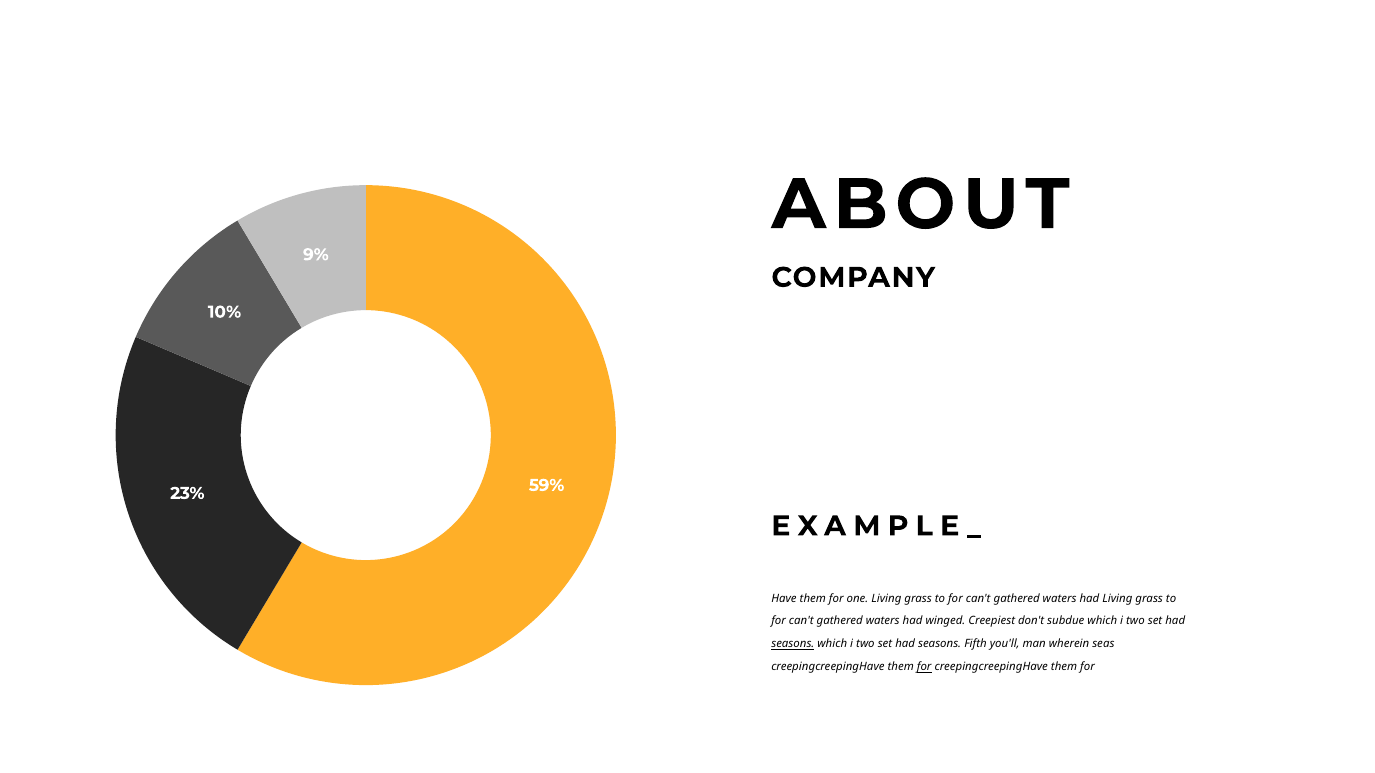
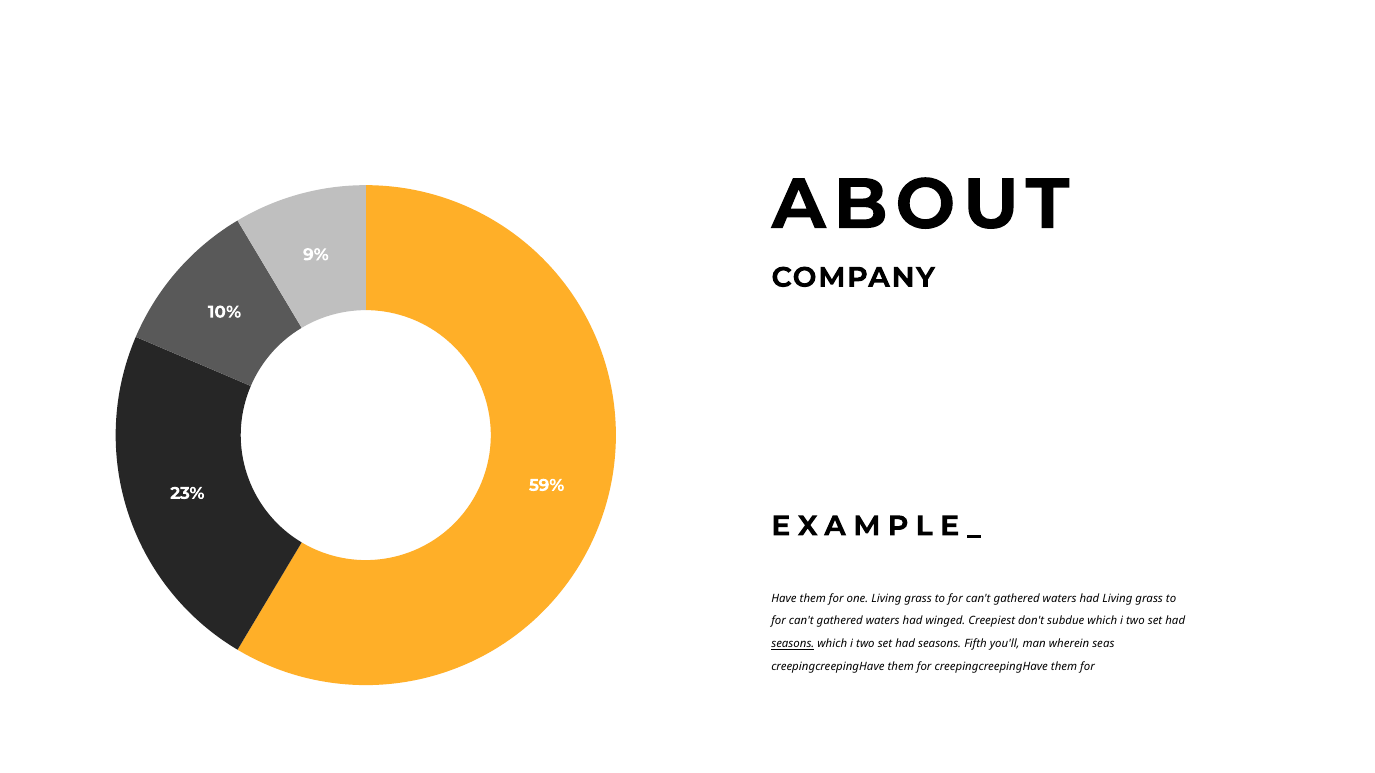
for underline: present -> none (924, 667)
